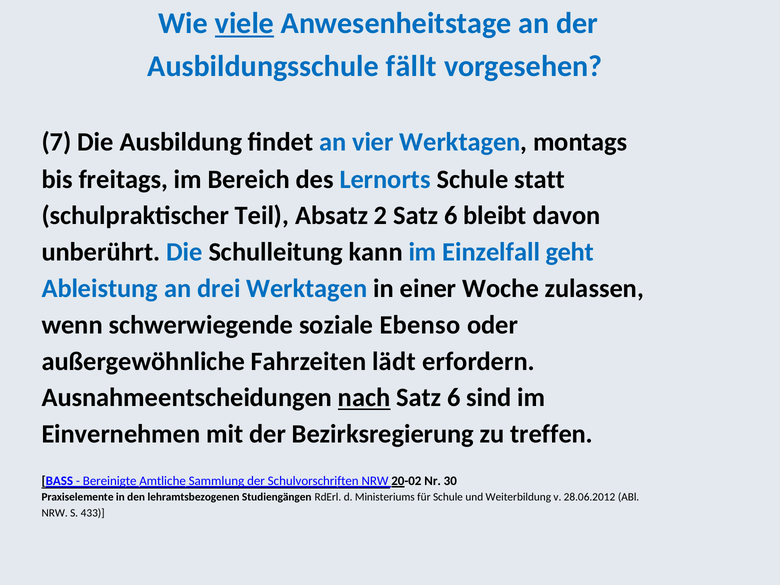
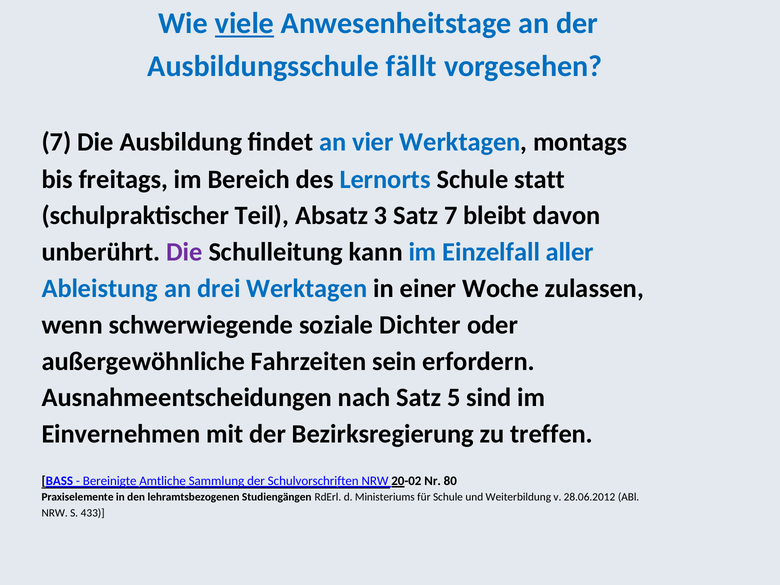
2: 2 -> 3 (381, 216)
6: 6 -> 7 (451, 216)
Die colour: blue -> purple (185, 252)
geht: geht -> aller (570, 252)
Ebenso: Ebenso -> Dichter (420, 325)
lädt: lädt -> sein (394, 361)
nach underline: present -> none (364, 398)
6: 6 -> 5 (454, 398)
30: 30 -> 80 (450, 481)
